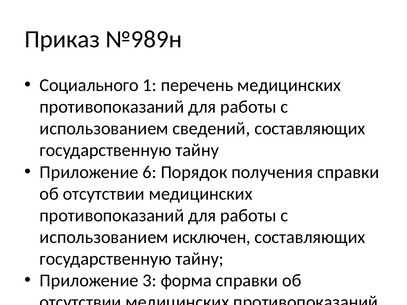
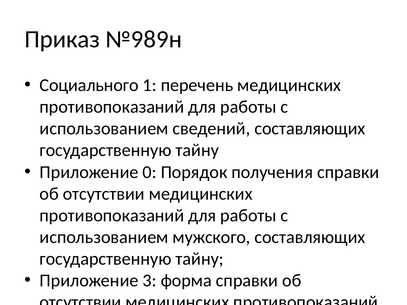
6: 6 -> 0 (150, 172)
исключен: исключен -> мужского (212, 237)
